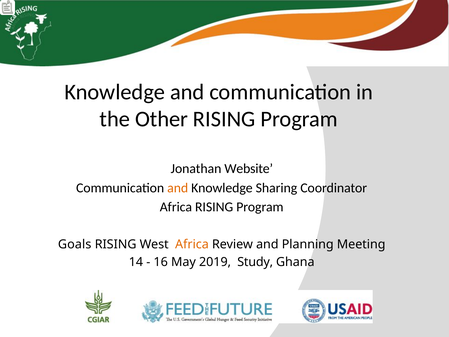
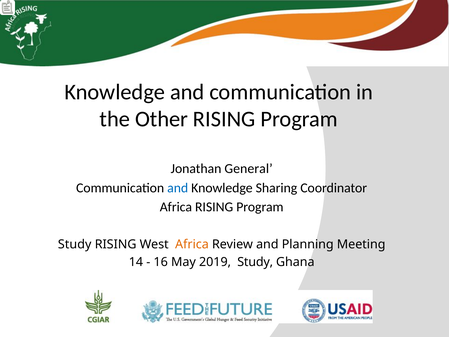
Website: Website -> General (249, 169)
and colour: orange -> blue (178, 188)
Goals: Goals -> Study (75, 244)
